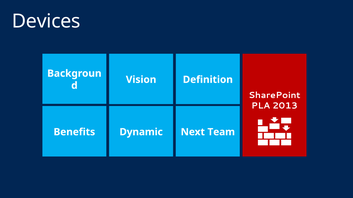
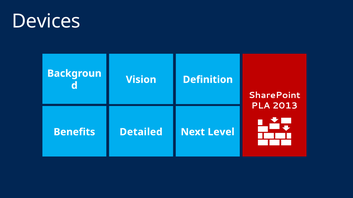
Dynamic: Dynamic -> Detailed (141, 132)
Team: Team -> Level (221, 132)
